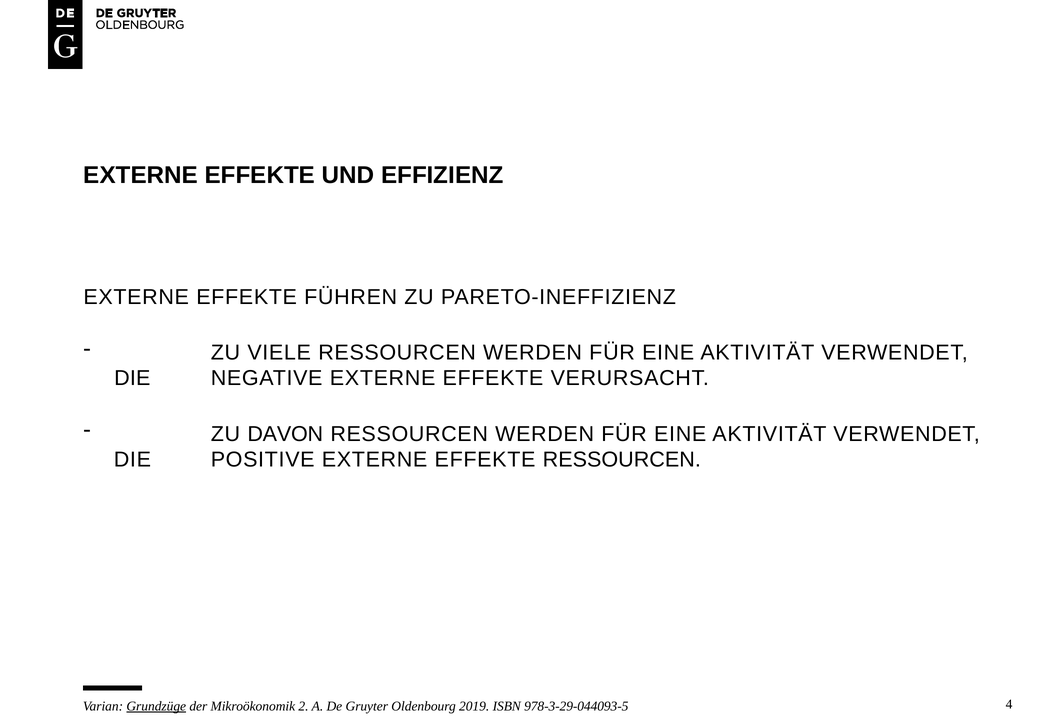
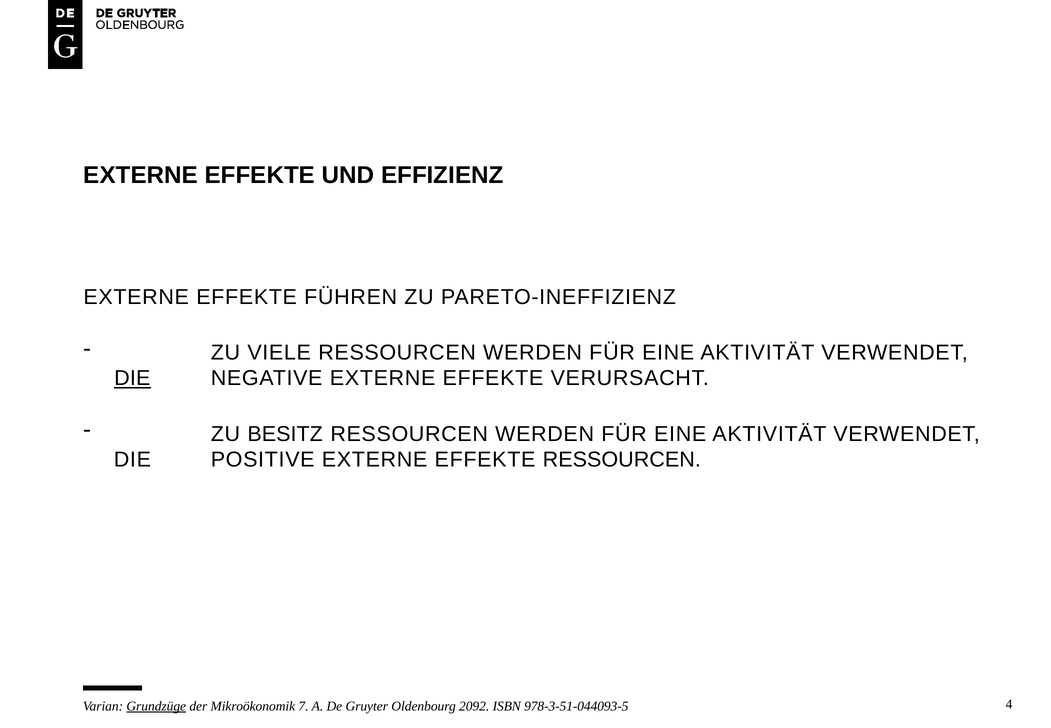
DIE underline: none -> present (132, 378)
DAVON: DAVON -> BESITZ (285, 434)
2: 2 -> 7 (303, 706)
2019: 2019 -> 2092 (474, 706)
978-3-29-044093-5: 978-3-29-044093-5 -> 978-3-51-044093-5 (576, 706)
